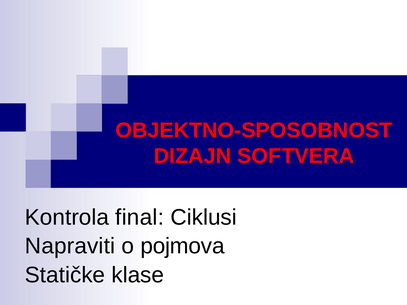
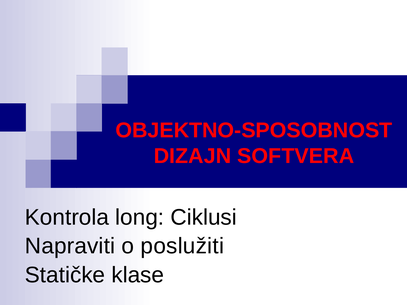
final: final -> long (140, 218)
pojmova: pojmova -> poslužiti (182, 246)
